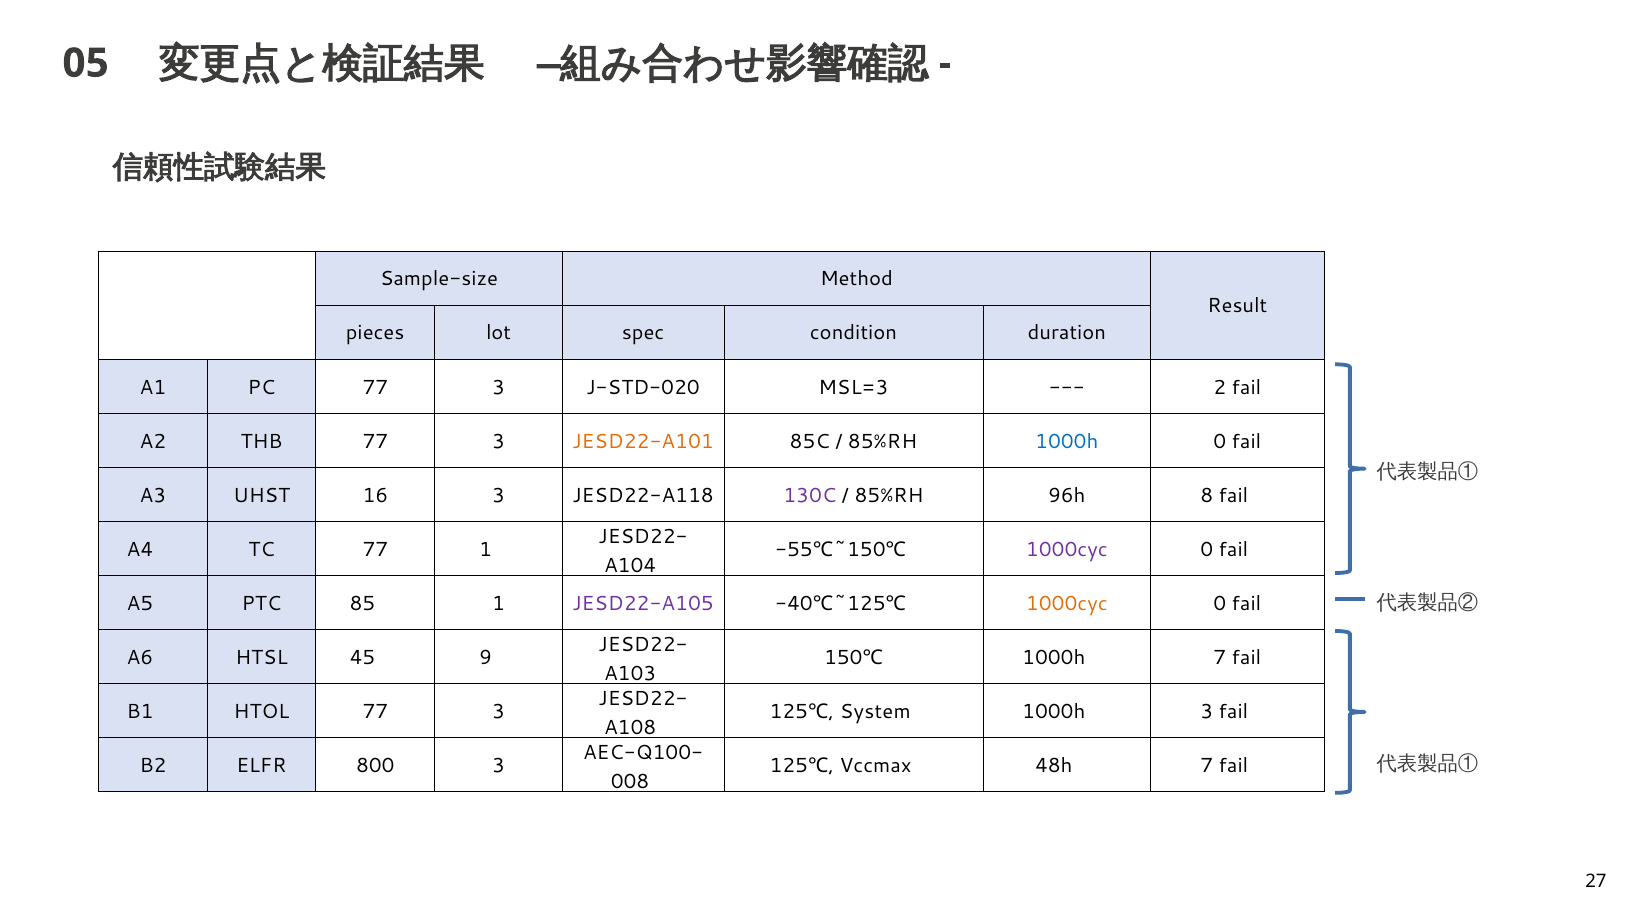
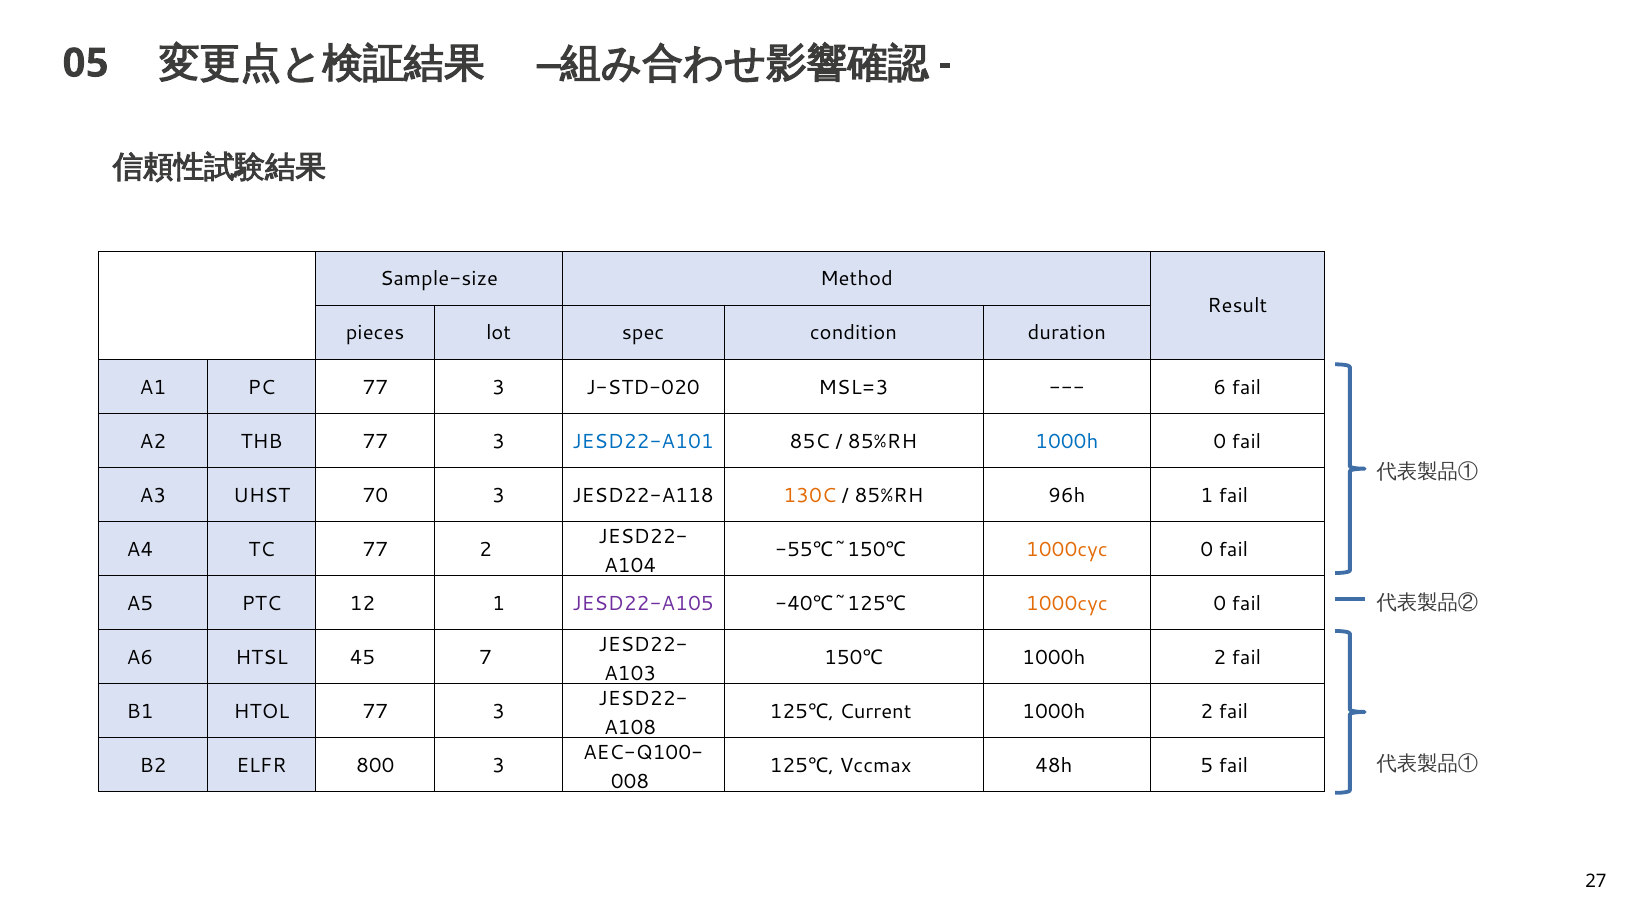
2: 2 -> 6 (1220, 387)
JESD22-A101 colour: orange -> blue (643, 441)
16: 16 -> 70 (375, 495)
130C colour: purple -> orange (810, 495)
96h 8: 8 -> 1 (1207, 495)
77 1: 1 -> 2 (486, 549)
1000cyc colour: purple -> orange (1067, 549)
85: 85 -> 12 (362, 603)
9: 9 -> 7 (486, 657)
150℃ 1000h 7: 7 -> 2 (1220, 657)
System: System -> Current (875, 711)
3: 3 -> 2 (1207, 711)
48h 7: 7 -> 5 (1207, 766)
